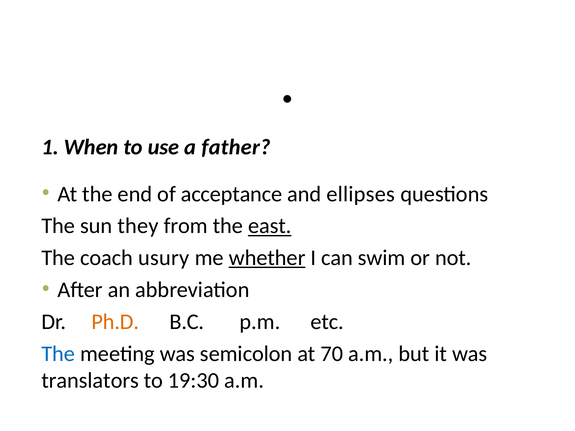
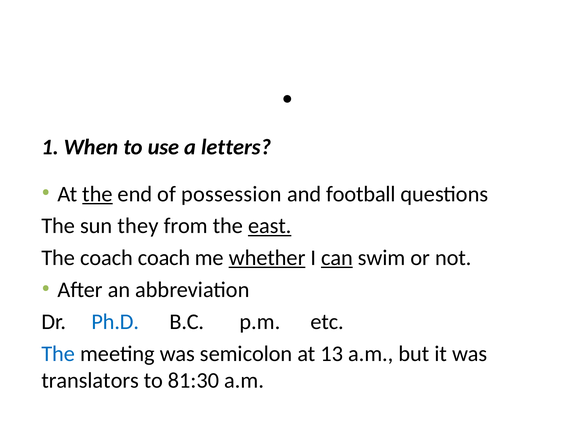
father: father -> letters (236, 147)
the underline: none -> present (97, 194)
acceptance: acceptance -> possession (231, 194)
ellipses: ellipses -> football (361, 194)
coach usury: usury -> coach (164, 258)
can underline: none -> present (337, 258)
Ph.D colour: orange -> blue (115, 322)
70: 70 -> 13 (332, 354)
19:30: 19:30 -> 81:30 (194, 381)
